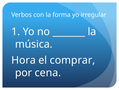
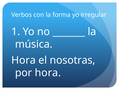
comprar: comprar -> nosotras (72, 60)
por cena: cena -> hora (48, 72)
